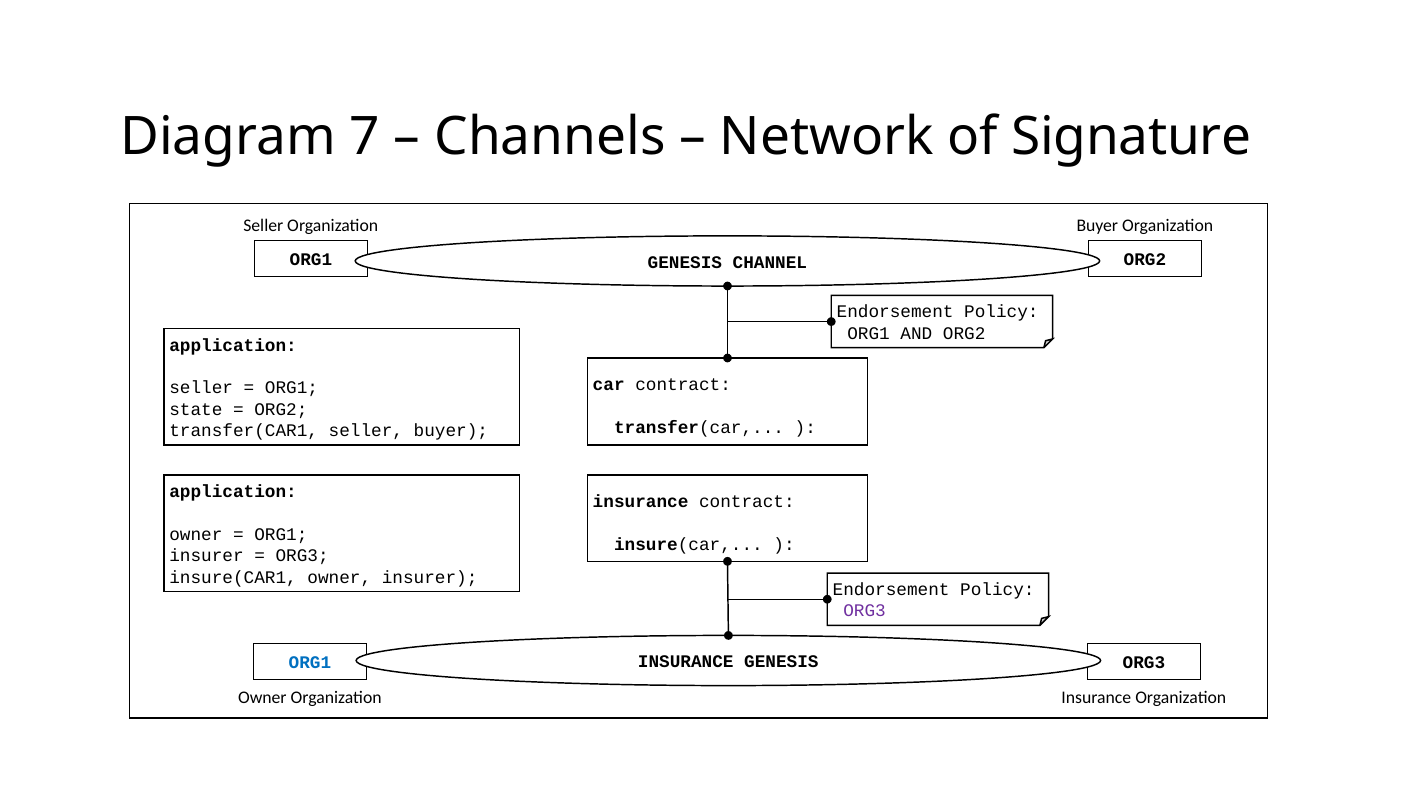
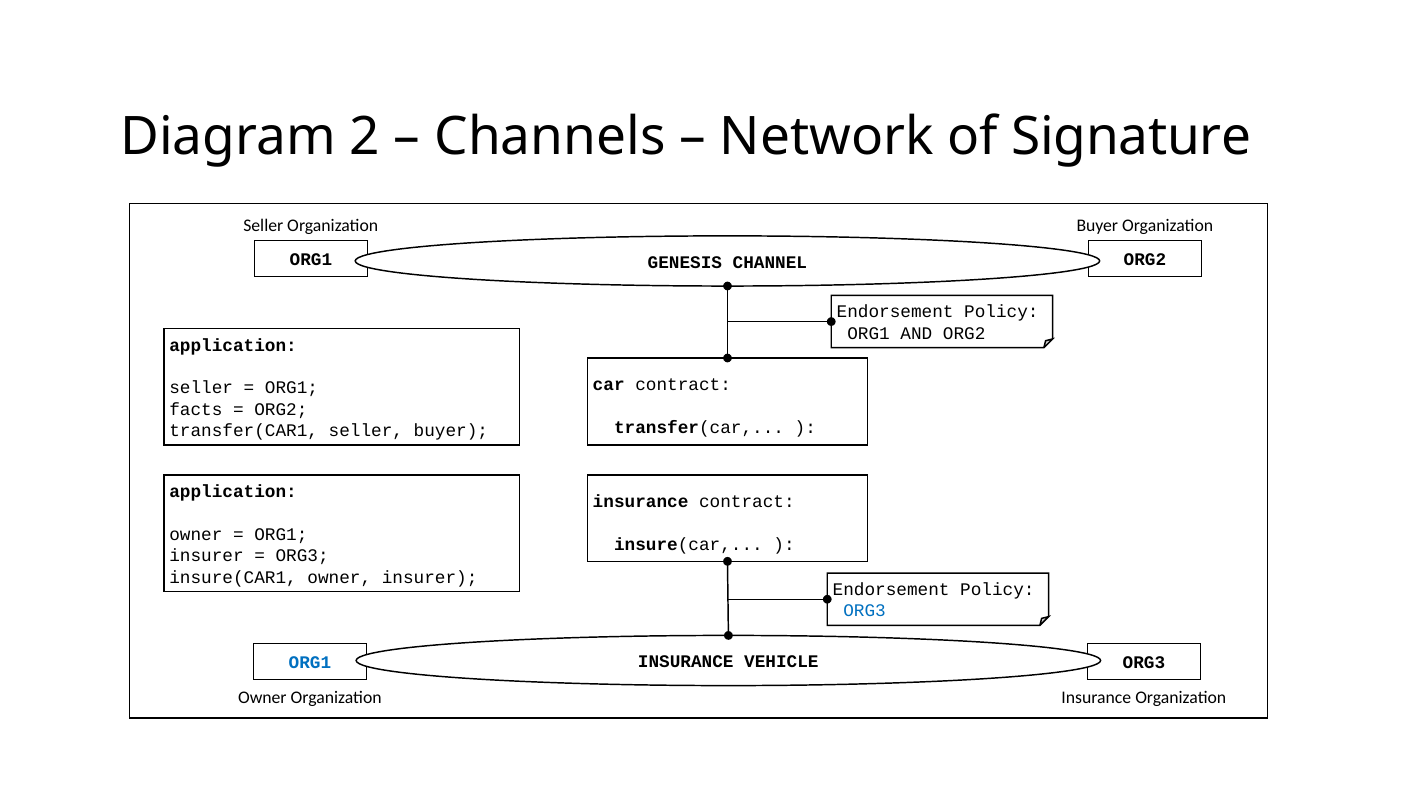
7: 7 -> 2 (365, 137)
state: state -> facts (196, 410)
ORG3 colour: purple -> blue (865, 611)
INSURANCE GENESIS: GENESIS -> VEHICLE (781, 662)
